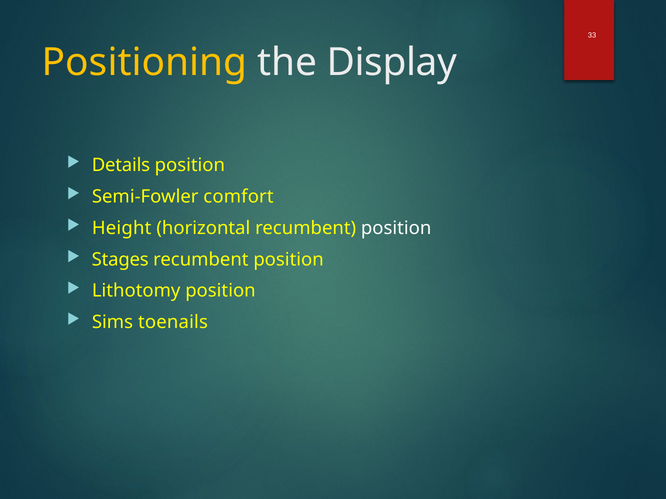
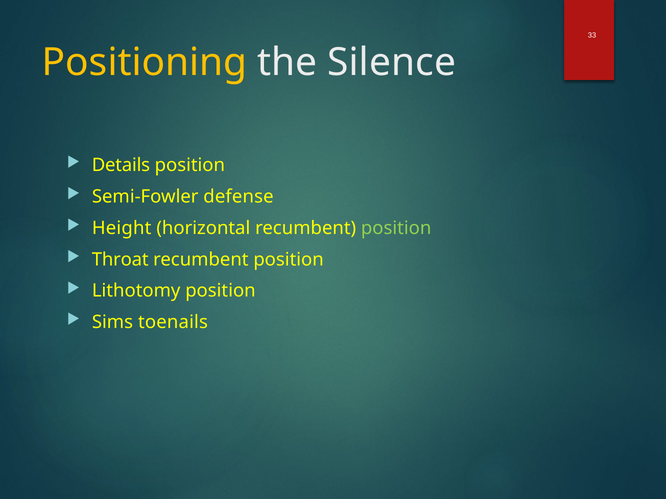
Display: Display -> Silence (392, 62)
comfort: comfort -> defense (238, 197)
position colour: white -> light green (396, 228)
Stages: Stages -> Throat (120, 260)
